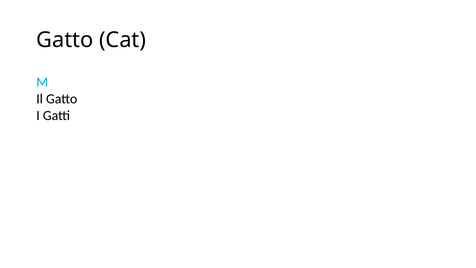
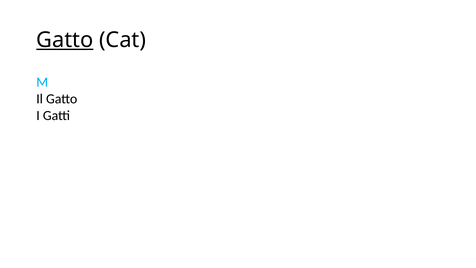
Gatto underline: none -> present (65, 40)
